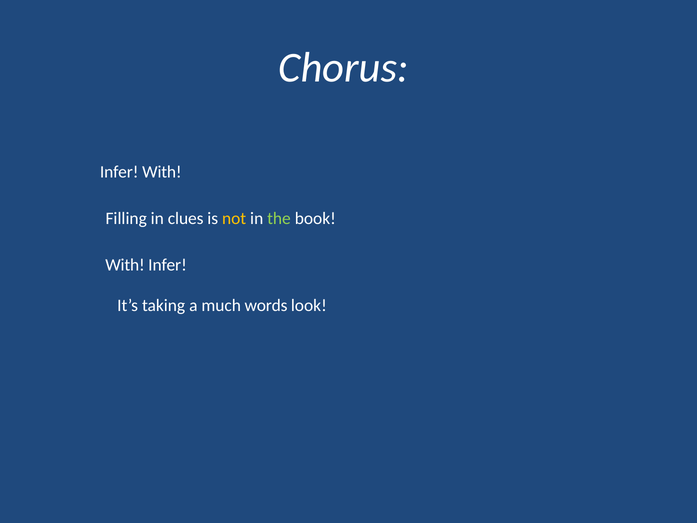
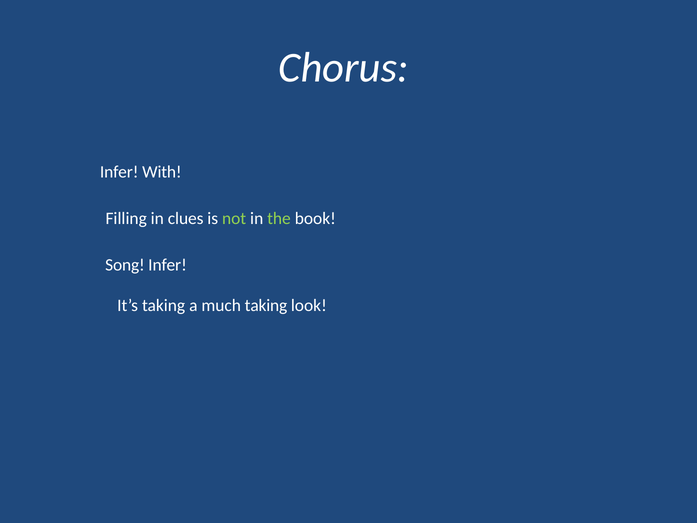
not colour: yellow -> light green (234, 218)
With: With -> Song (125, 265)
much words: words -> taking (266, 305)
